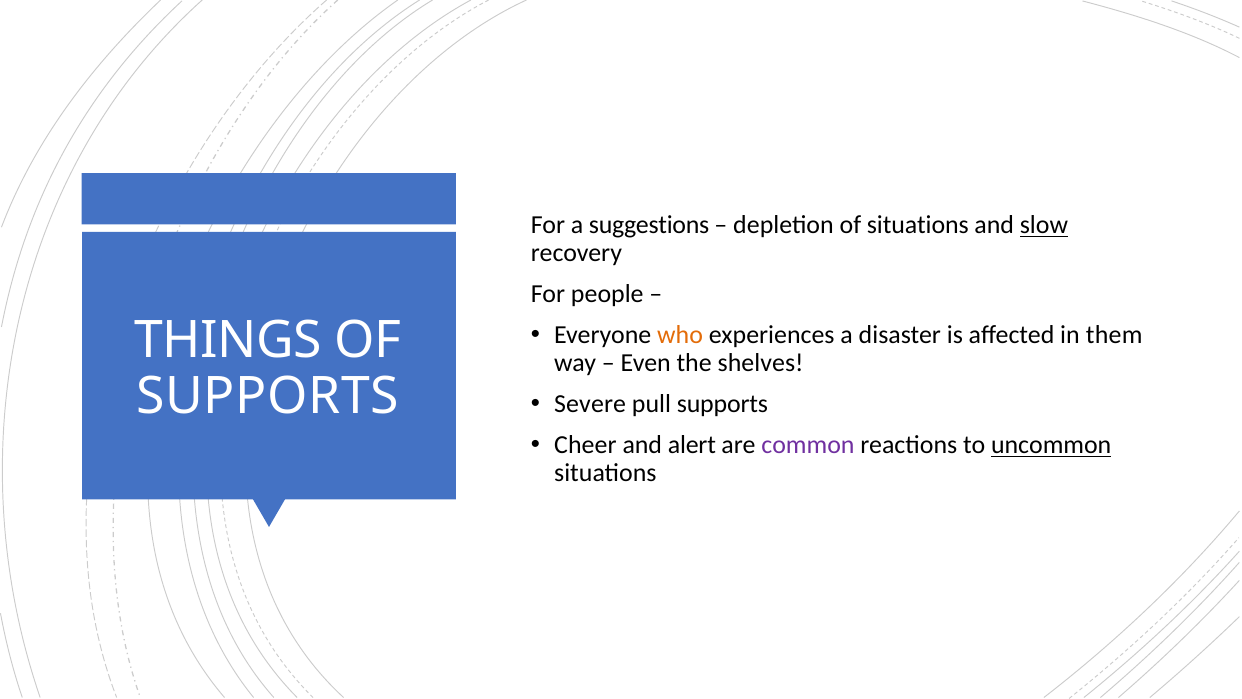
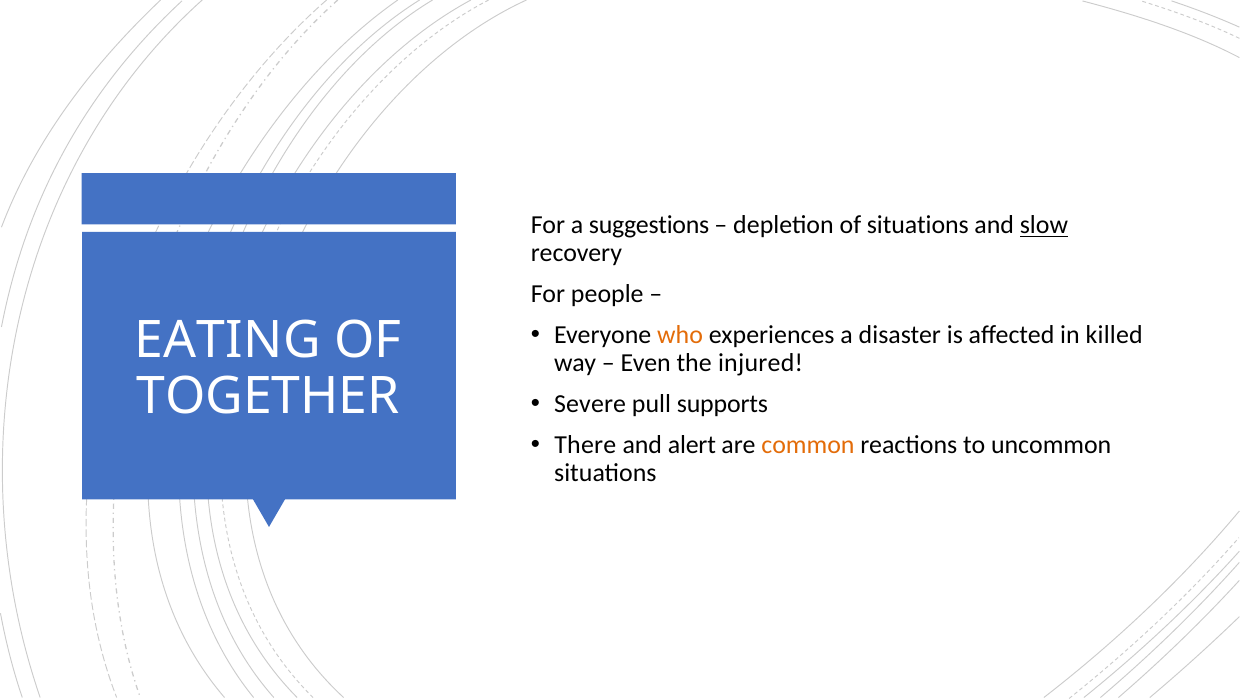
them: them -> killed (1114, 335)
THINGS: THINGS -> EATING (228, 340)
shelves: shelves -> injured (761, 363)
SUPPORTS: SUPPORTS -> TOGETHER (268, 396)
Cheer: Cheer -> There (585, 445)
common colour: purple -> orange (808, 445)
uncommon underline: present -> none (1051, 445)
